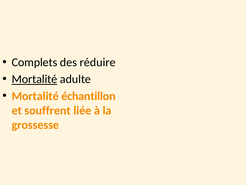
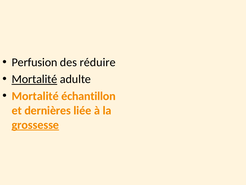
Complets: Complets -> Perfusion (35, 62)
souffrent: souffrent -> dernières (48, 110)
grossesse underline: none -> present (35, 125)
